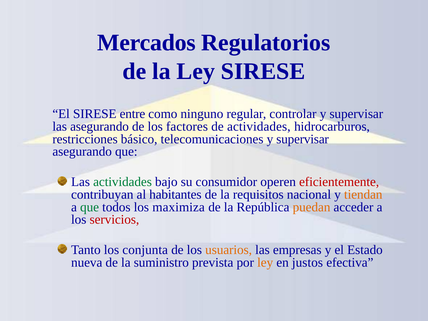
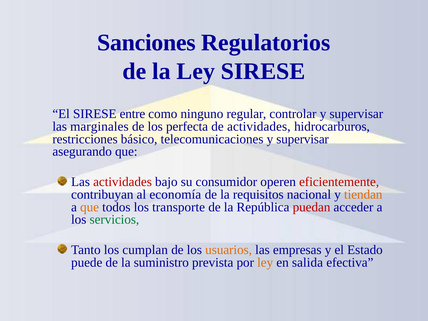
Mercados: Mercados -> Sanciones (146, 43)
las asegurando: asegurando -> marginales (99, 127)
factores: factores -> perfecta (187, 127)
actividades colour: green -> red (123, 182)
habitantes: habitantes -> economía (175, 195)
que colour: green -> orange (90, 207)
maximiza: maximiza -> transporte (179, 207)
puedan colour: orange -> red (312, 207)
servicios colour: red -> green (114, 220)
conjunta: conjunta -> cumplan (145, 250)
nueva: nueva -> puede (87, 262)
justos: justos -> salida (307, 262)
